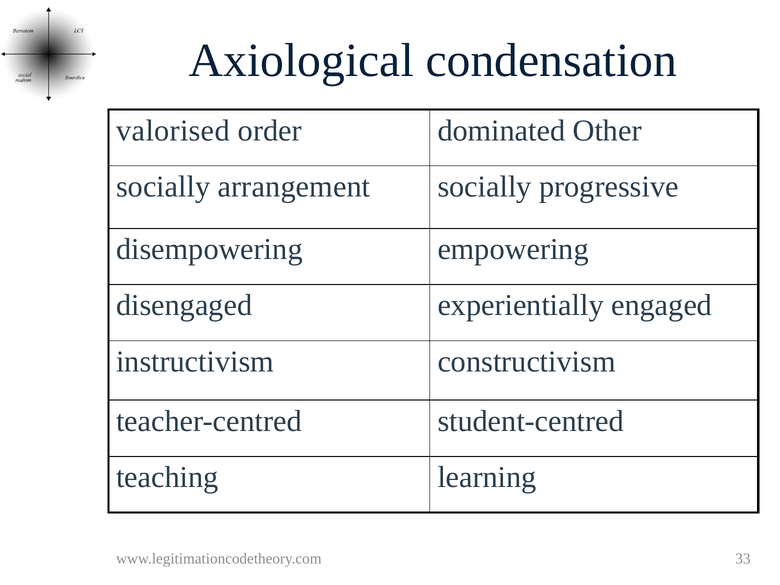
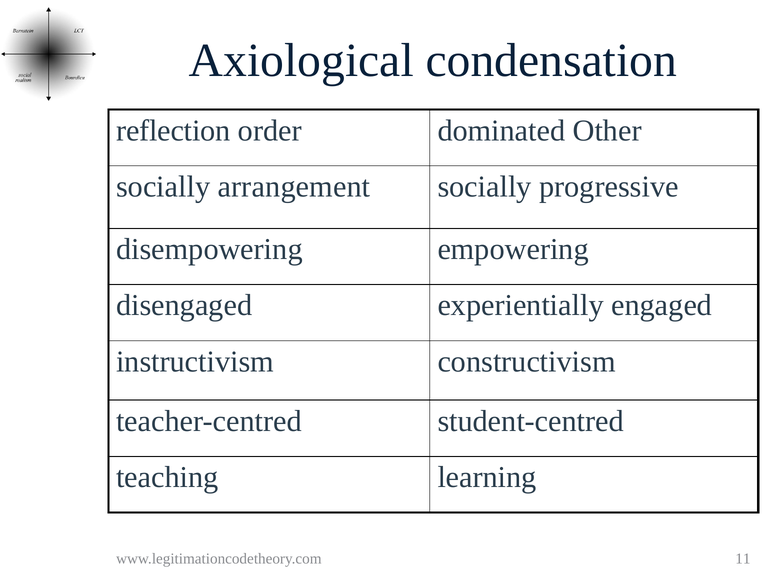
valorised: valorised -> reflection (173, 131)
33: 33 -> 11 (743, 559)
